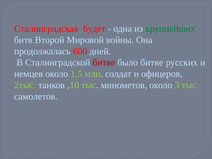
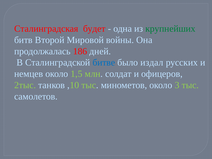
600: 600 -> 186 (80, 51)
битве colour: red -> blue (104, 63)
было битве: битве -> издал (152, 63)
